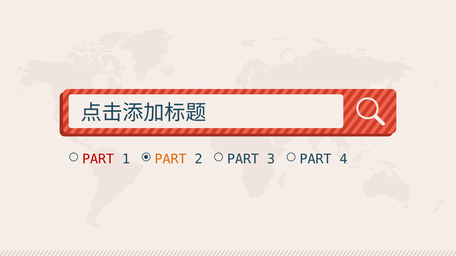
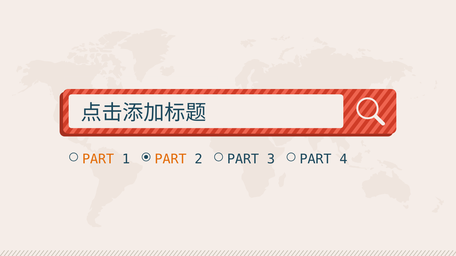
PART colour: red -> orange (98, 159)
